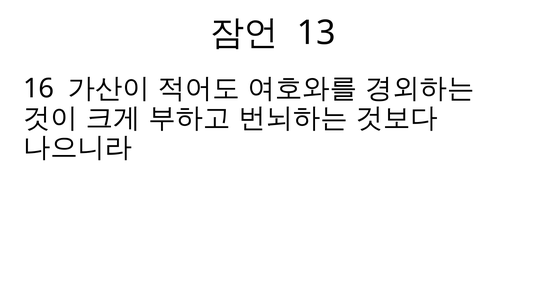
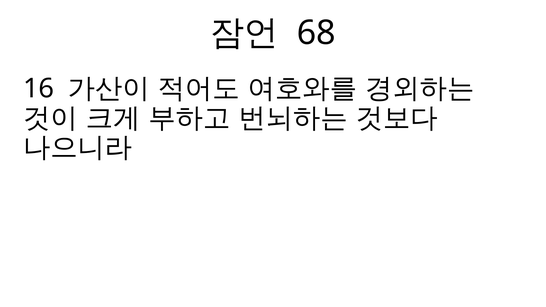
13: 13 -> 68 (316, 33)
